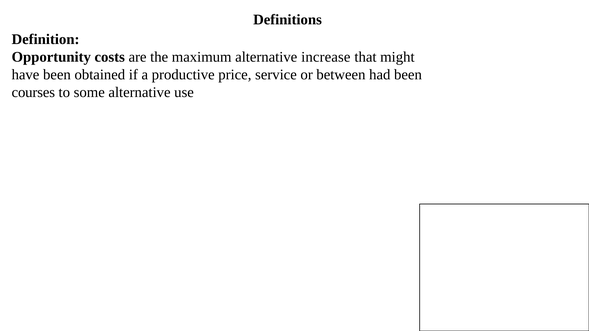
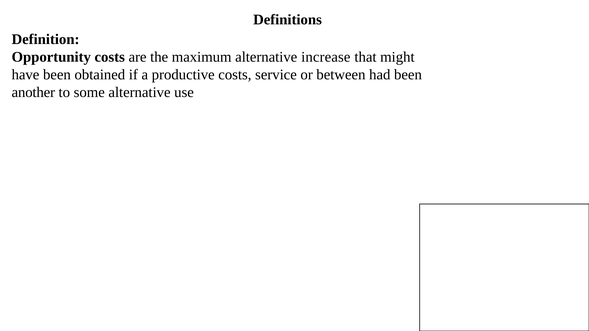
productive price: price -> costs (235, 75)
courses: courses -> another (33, 92)
